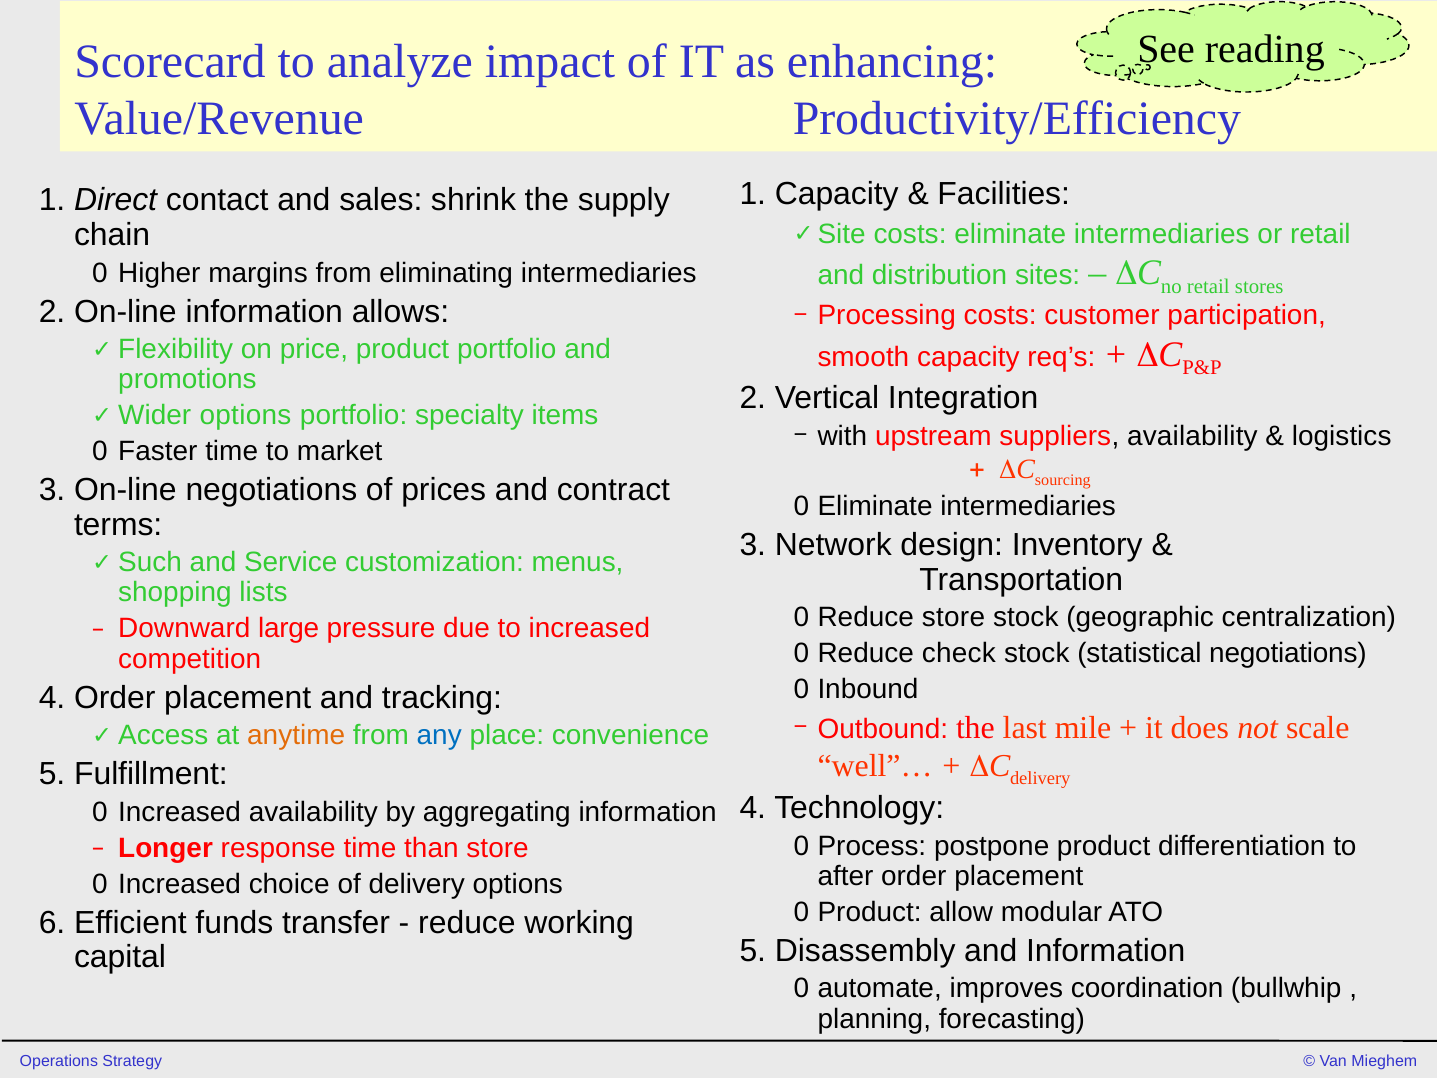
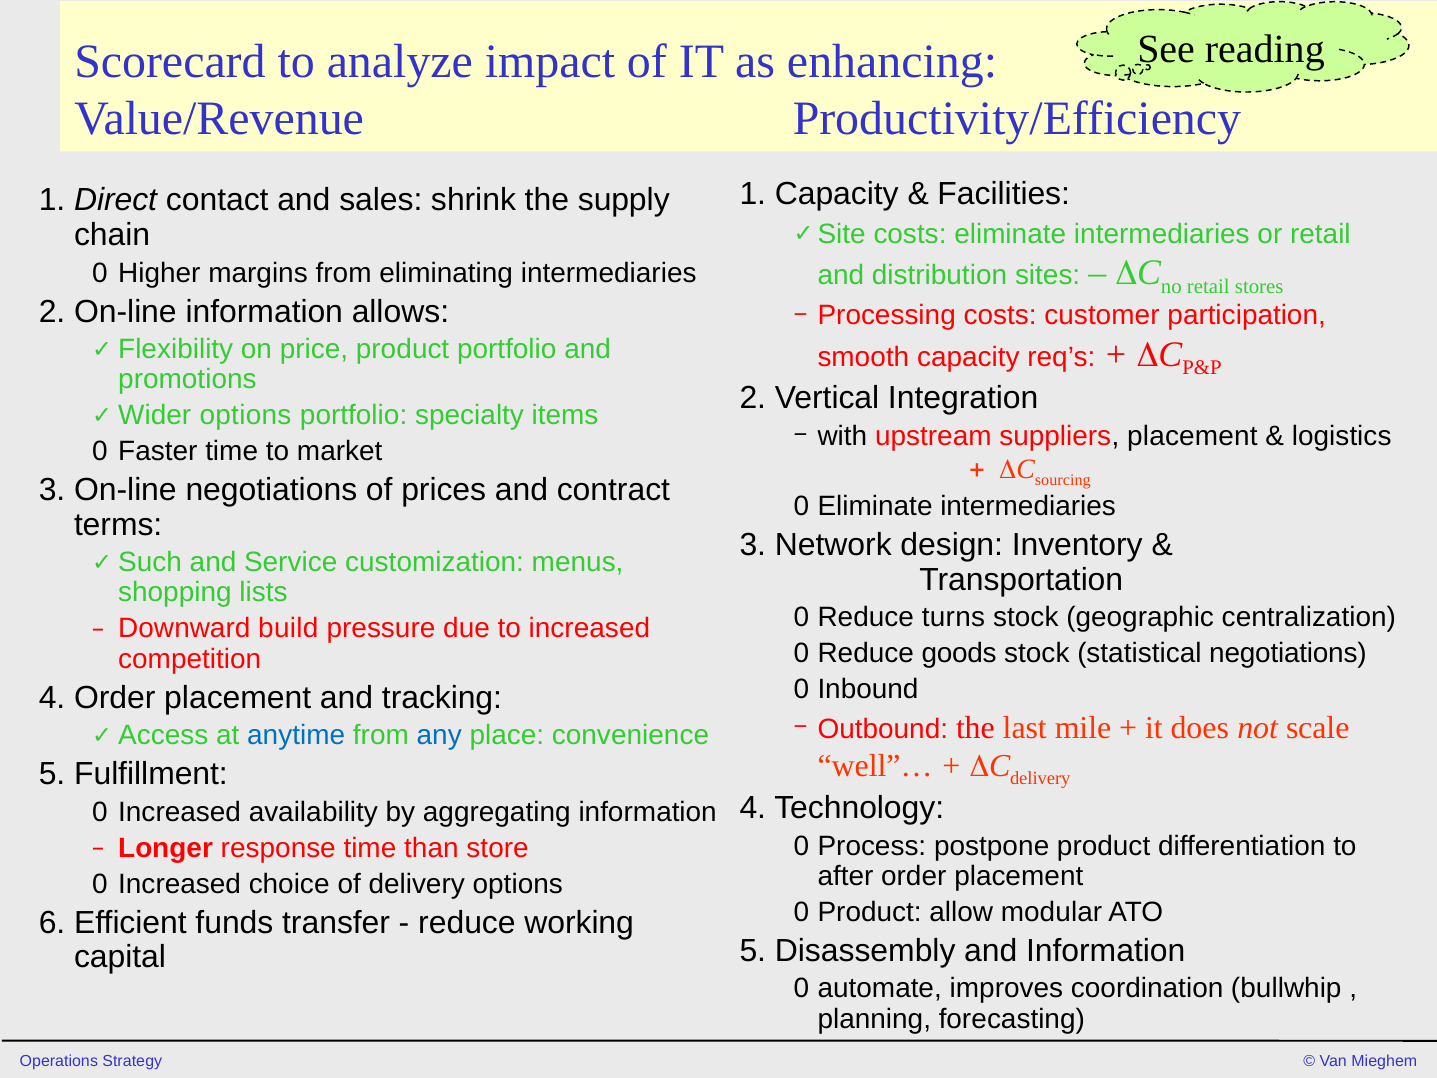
suppliers availability: availability -> placement (1192, 436)
Reduce store: store -> turns (953, 617)
large: large -> build (288, 628)
check: check -> goods (959, 653)
anytime colour: orange -> blue (296, 735)
